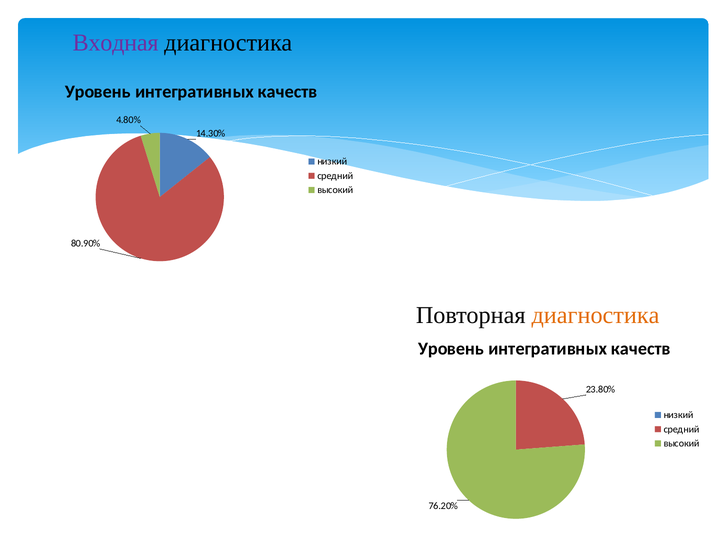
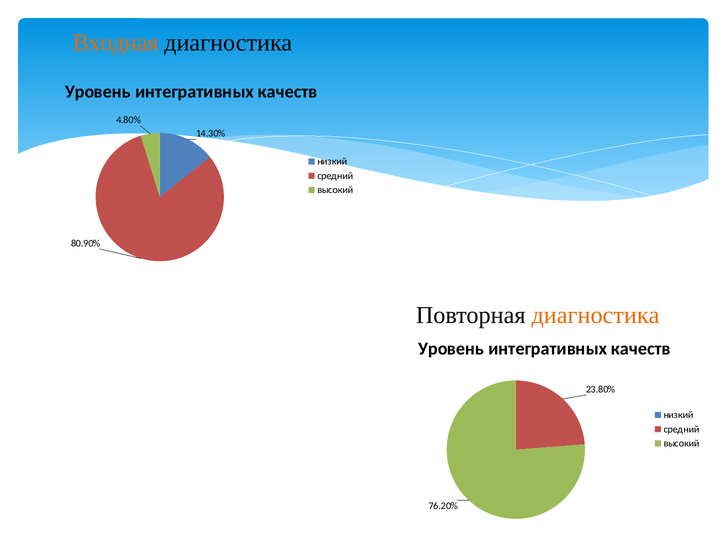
Входная colour: purple -> orange (116, 43)
